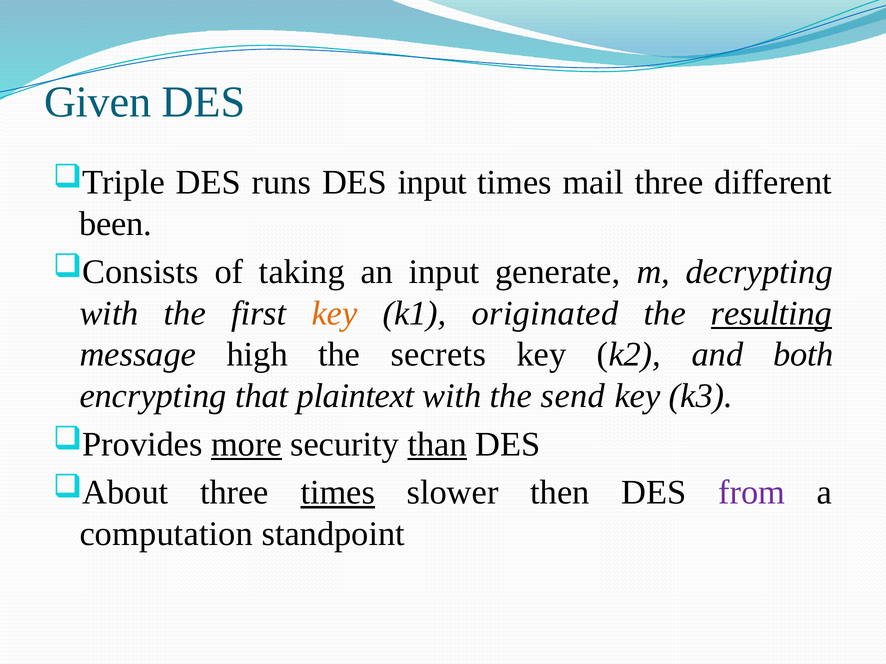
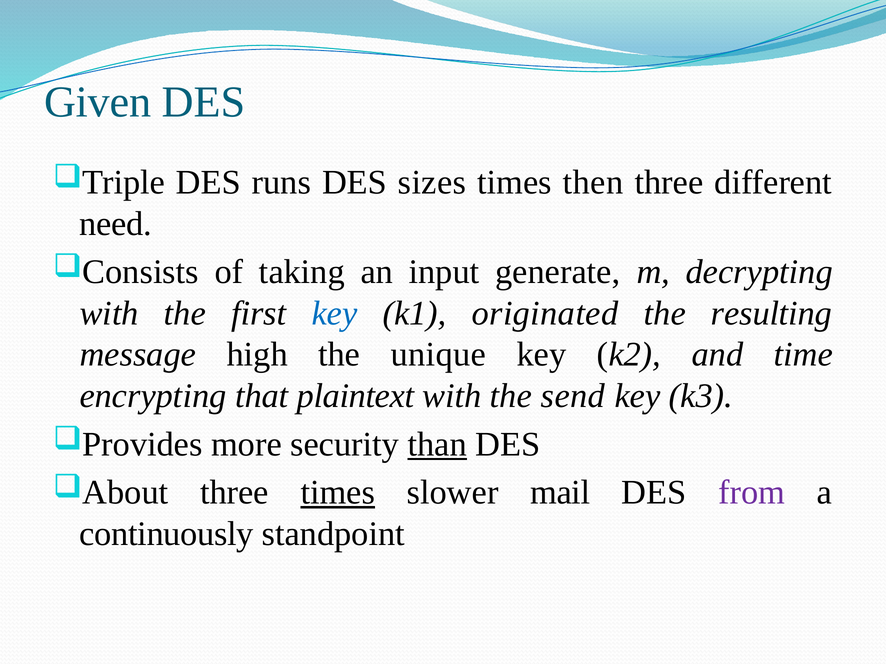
DES input: input -> sizes (432, 183)
mail: mail -> then (593, 183)
been: been -> need (116, 224)
key colour: orange -> blue (335, 314)
resulting underline: present -> none (772, 314)
secrets: secrets -> unique (438, 355)
both: both -> time (803, 355)
more underline: present -> none (246, 445)
then: then -> mail (560, 493)
computation: computation -> continuously (167, 534)
